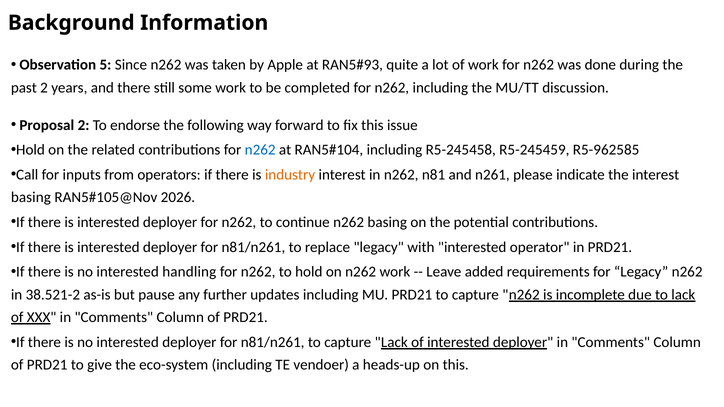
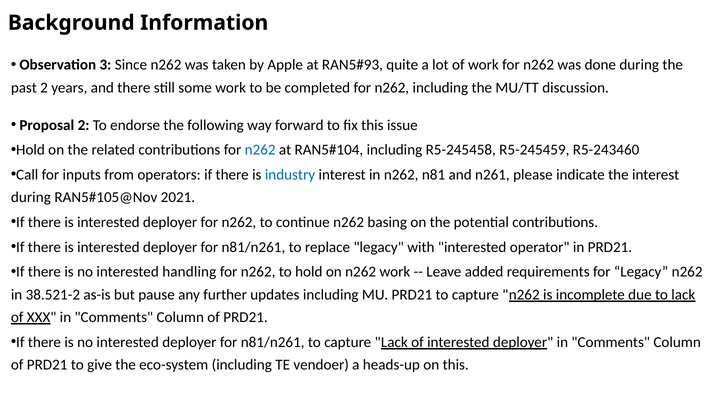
5: 5 -> 3 (105, 65)
R5-962585: R5-962585 -> R5-243460 (606, 150)
industry colour: orange -> blue (290, 175)
basing: basing -> during (31, 198)
2026: 2026 -> 2021 (178, 198)
